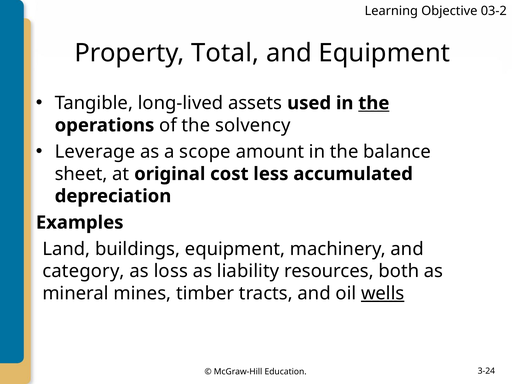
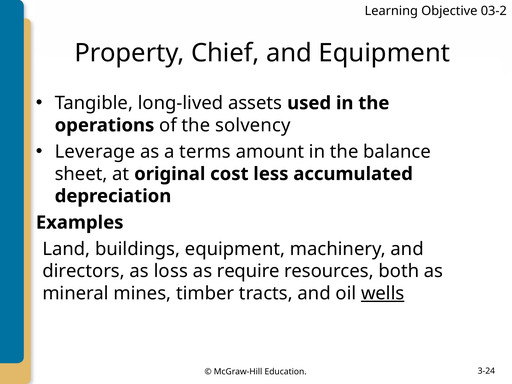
Total: Total -> Chief (225, 53)
the underline: present -> none (374, 103)
scope: scope -> terms (205, 152)
category: category -> directors (84, 271)
liability: liability -> require (248, 271)
